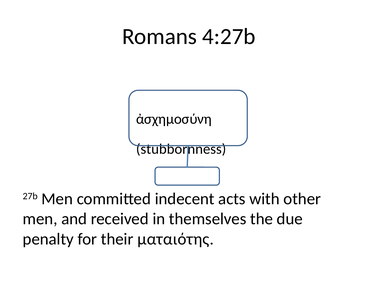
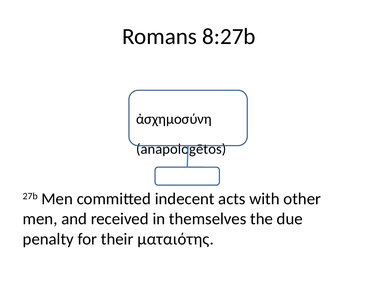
4:27b: 4:27b -> 8:27b (229, 37)
stubbornness: stubbornness -> anapologētos (181, 149)
